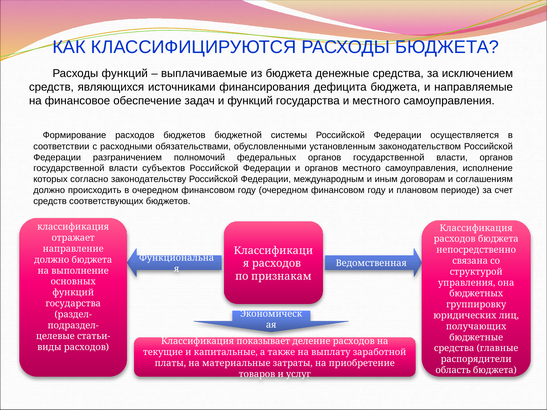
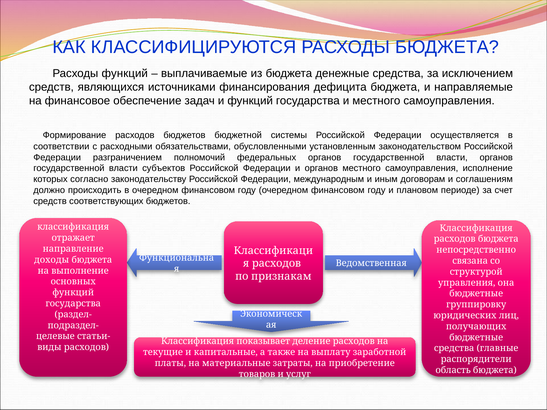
должно: должно -> доходы (52, 260)
бюджетных: бюджетных -> бюджетные (476, 294)
